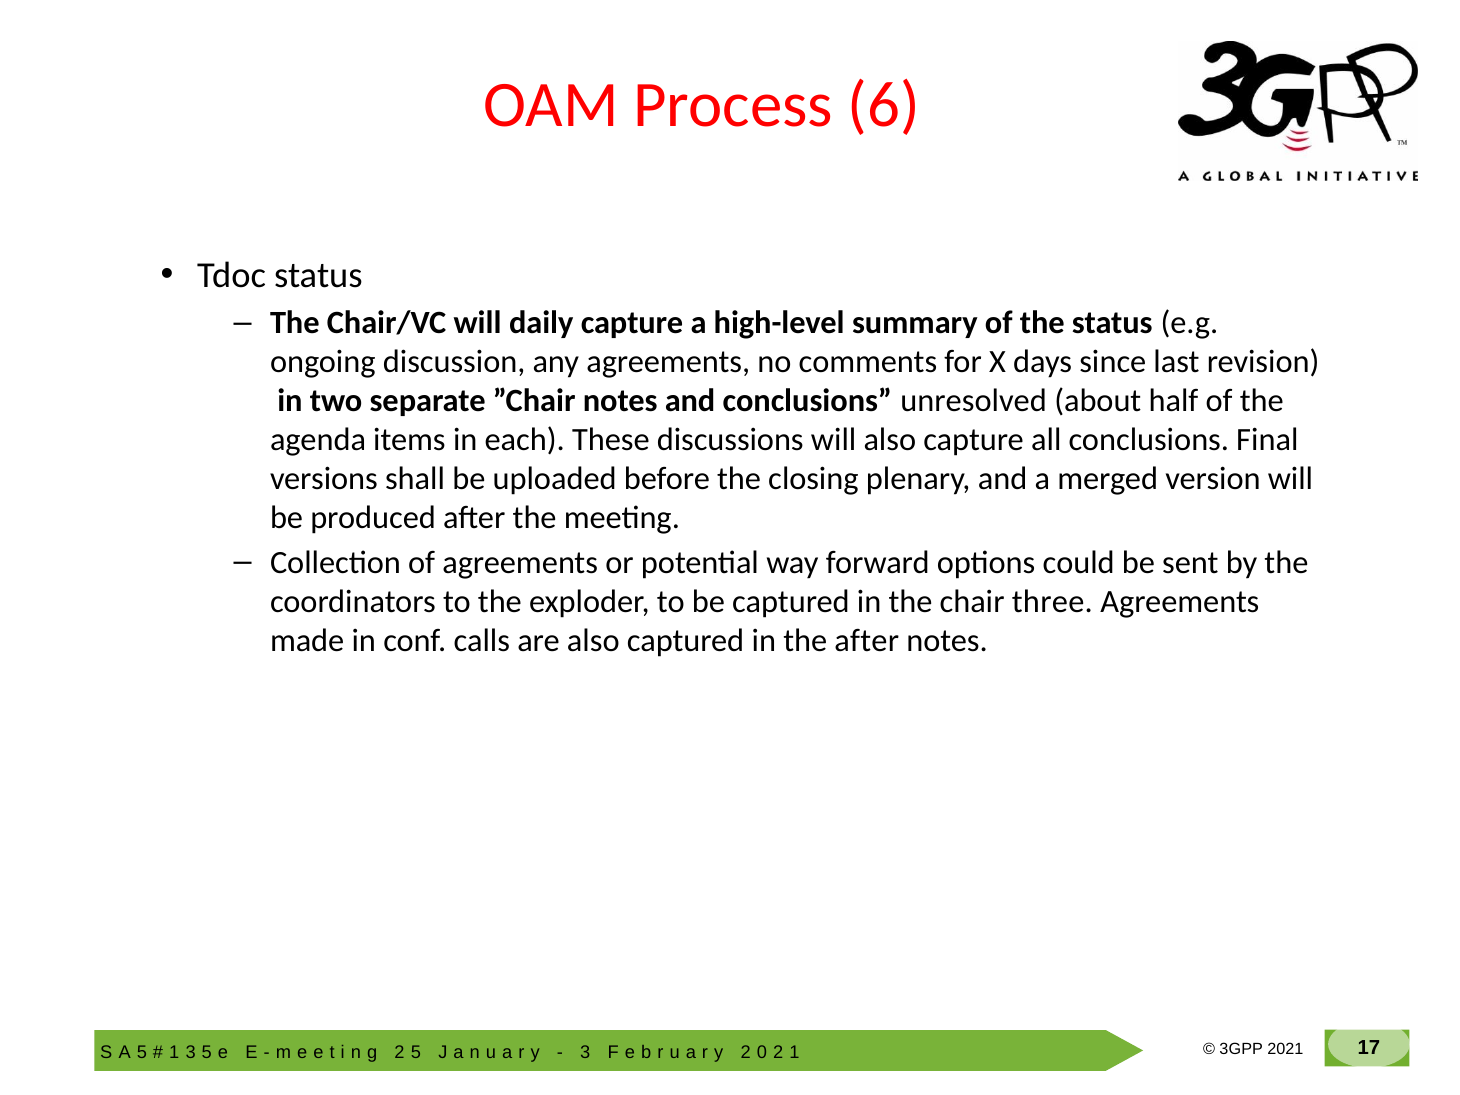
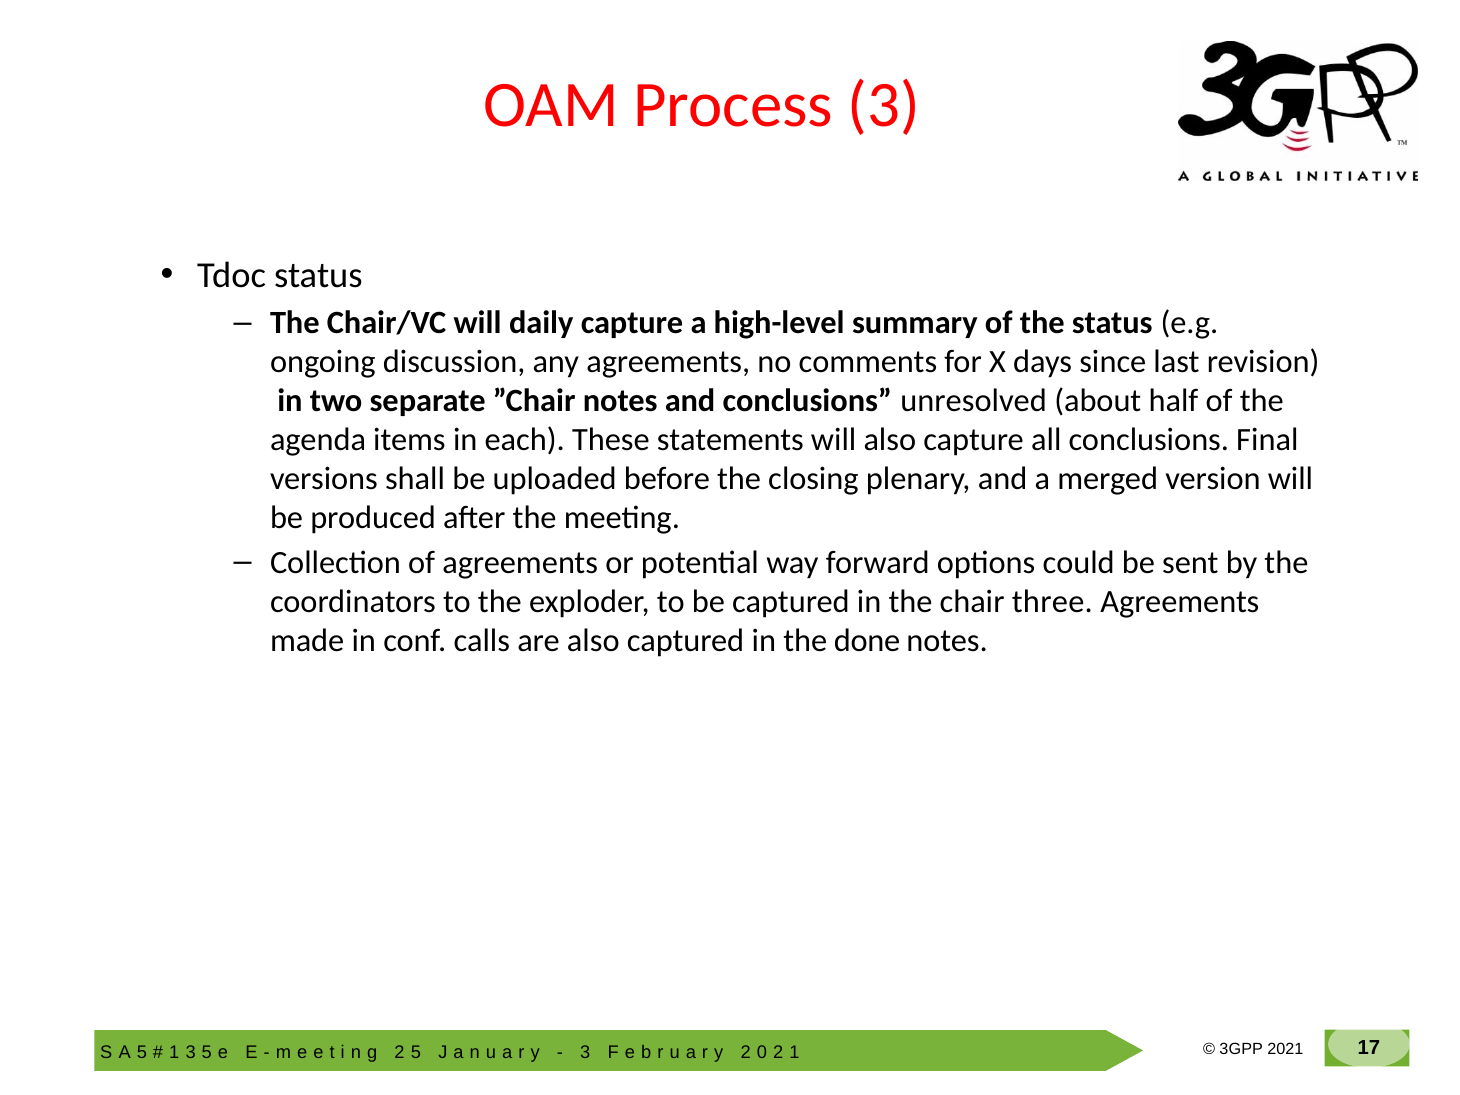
Process 6: 6 -> 3 (884, 105)
discussions: discussions -> statements (730, 440)
the after: after -> done (867, 641)
